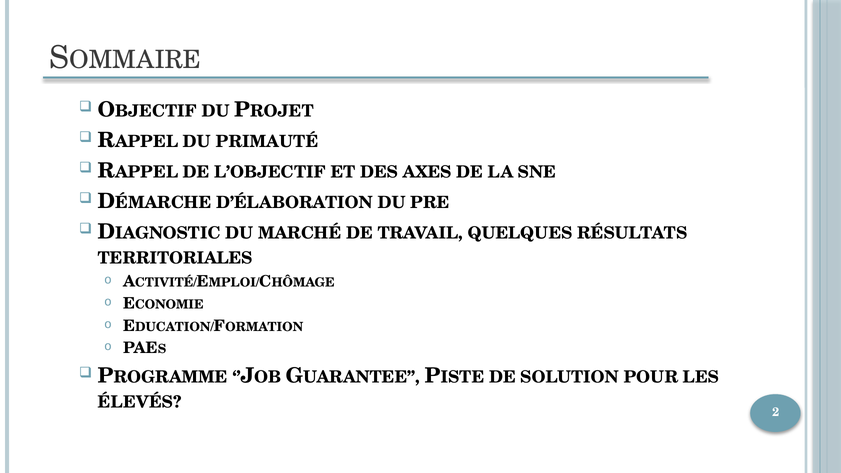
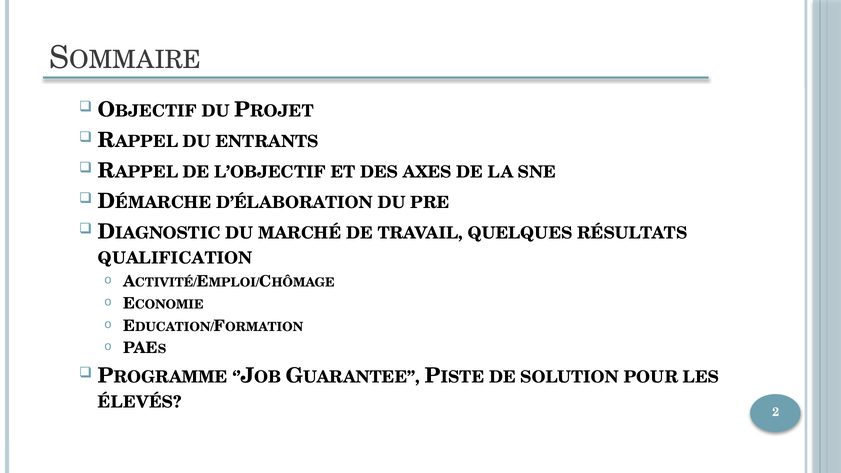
PRIMAUTÉ: PRIMAUTÉ -> ENTRANTS (267, 142)
TERRITORIALES: TERRITORIALES -> QUALIFICATION (175, 258)
